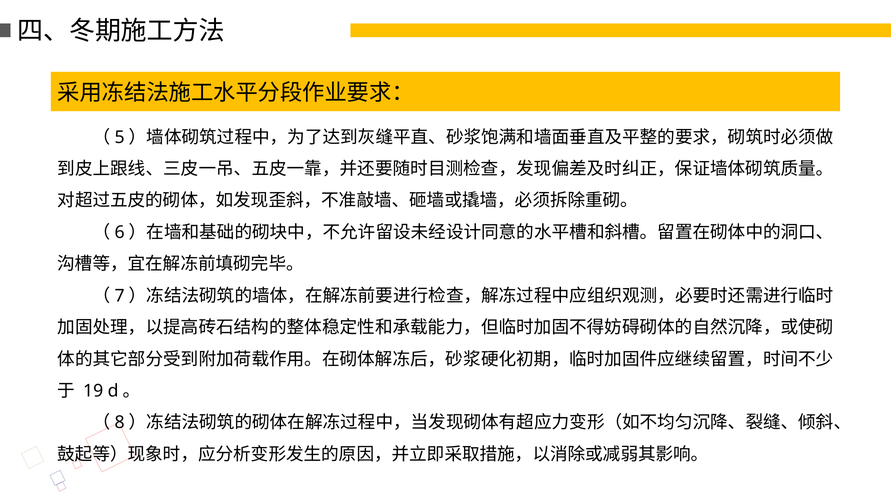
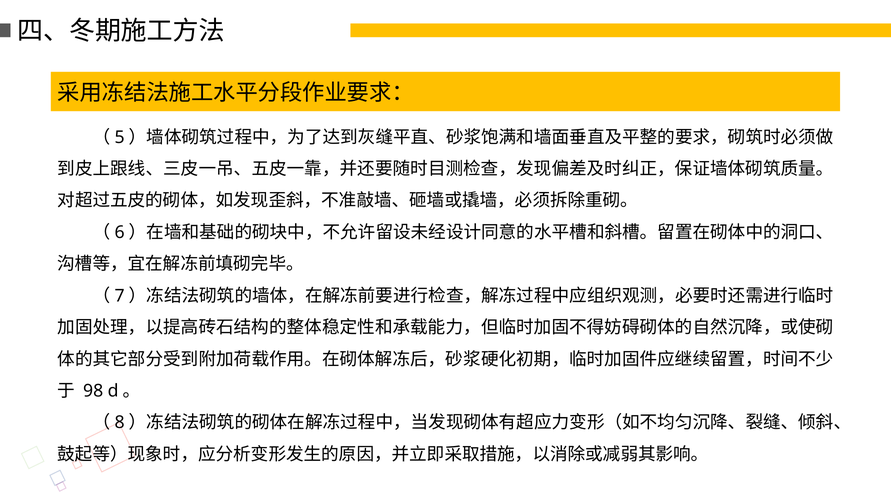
19: 19 -> 98 (93, 391)
